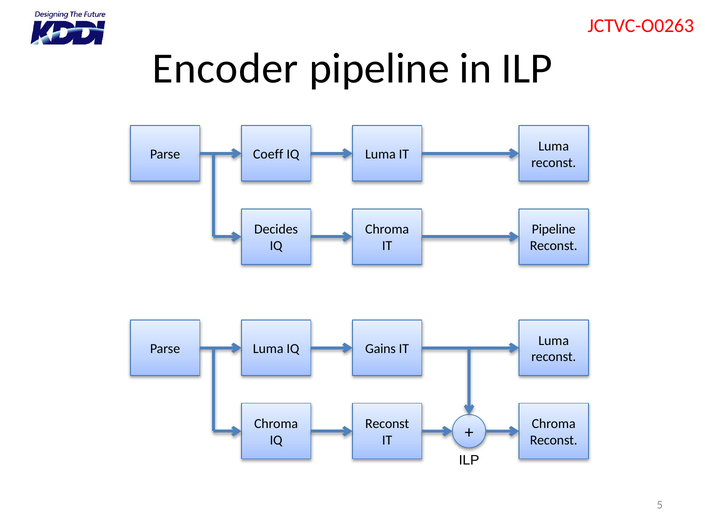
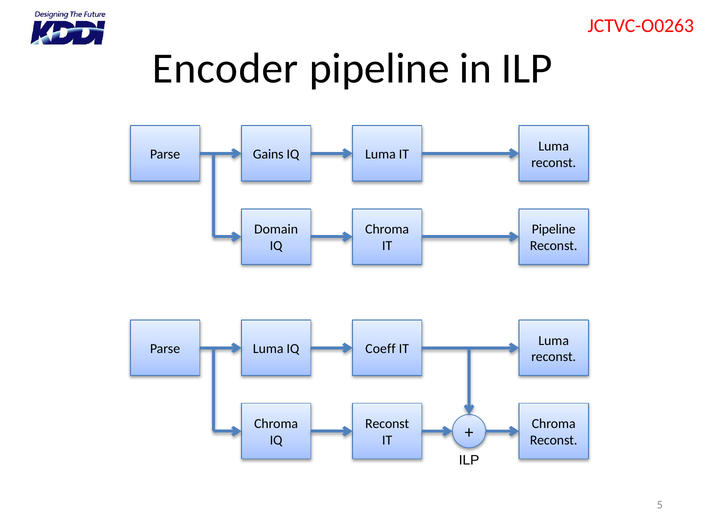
Coeff: Coeff -> Gains (268, 154)
Decides: Decides -> Domain (276, 229)
Gains: Gains -> Coeff (380, 349)
